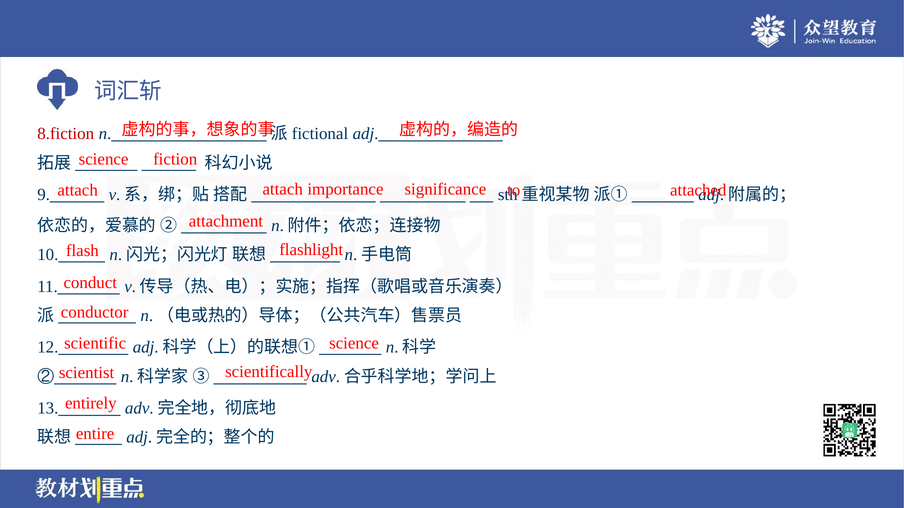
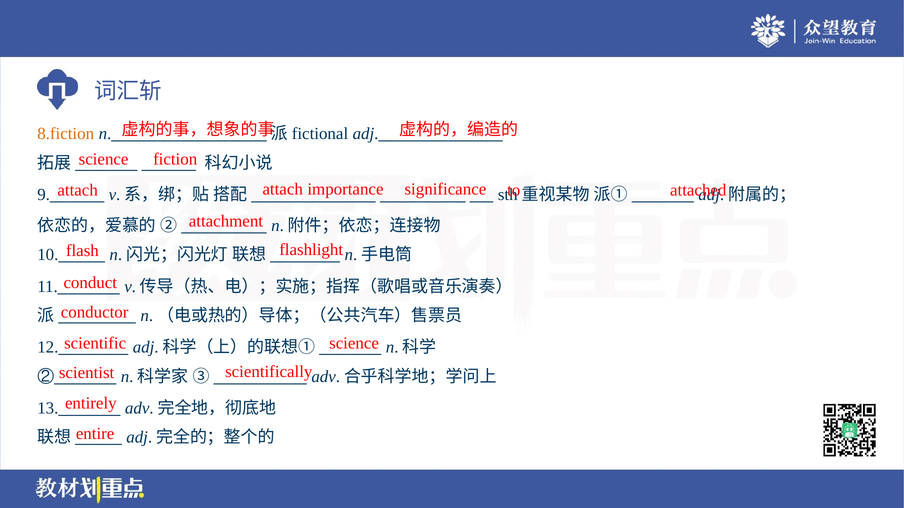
8.fiction colour: red -> orange (66, 134)
